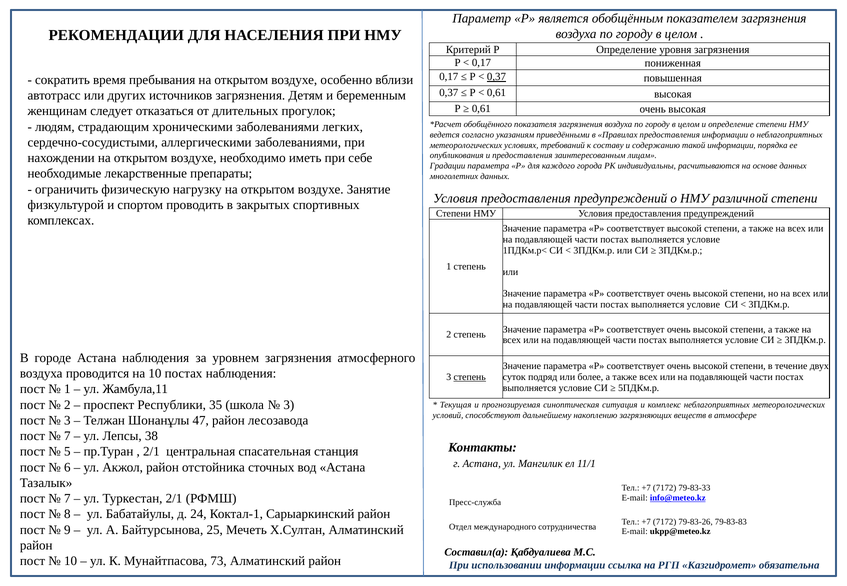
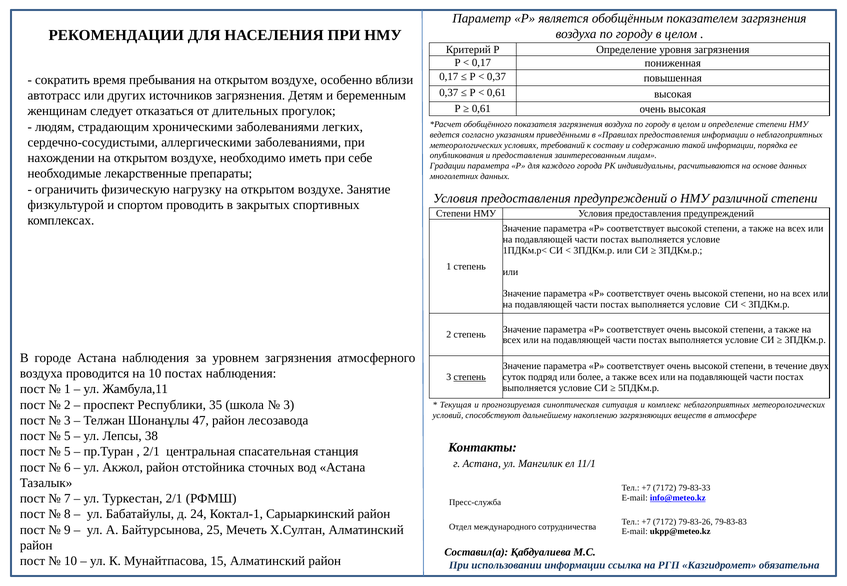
0,37 underline: present -> none (496, 77)
7: 7 -> 5 (67, 436)
73: 73 -> 15 (219, 561)
